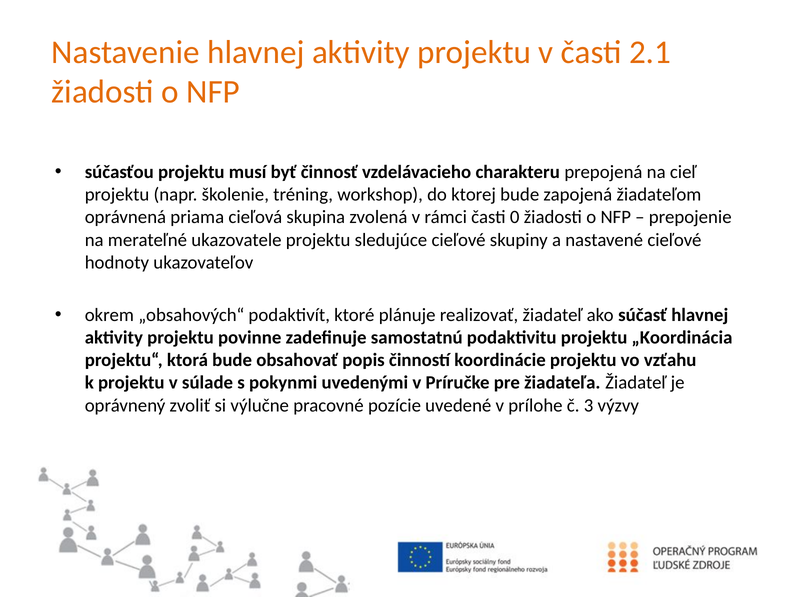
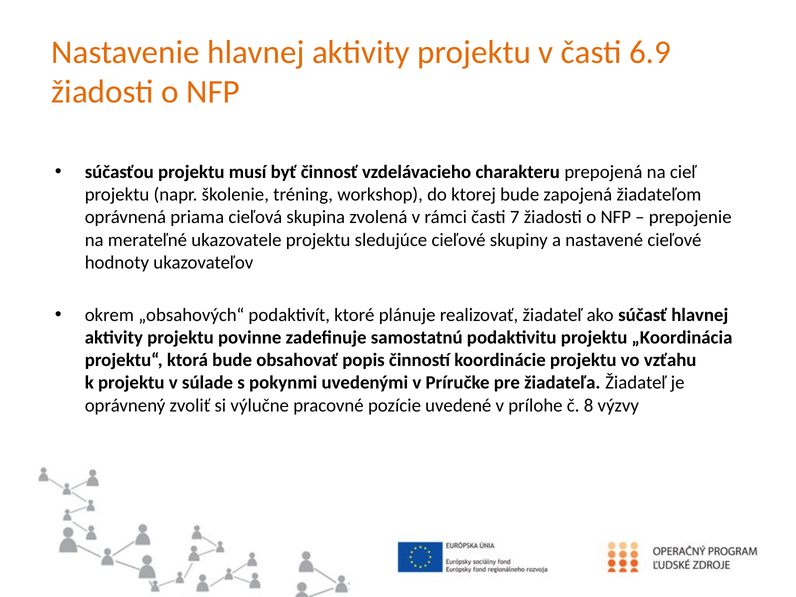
2.1: 2.1 -> 6.9 (650, 52)
0: 0 -> 7 (515, 217)
3: 3 -> 8 (589, 405)
